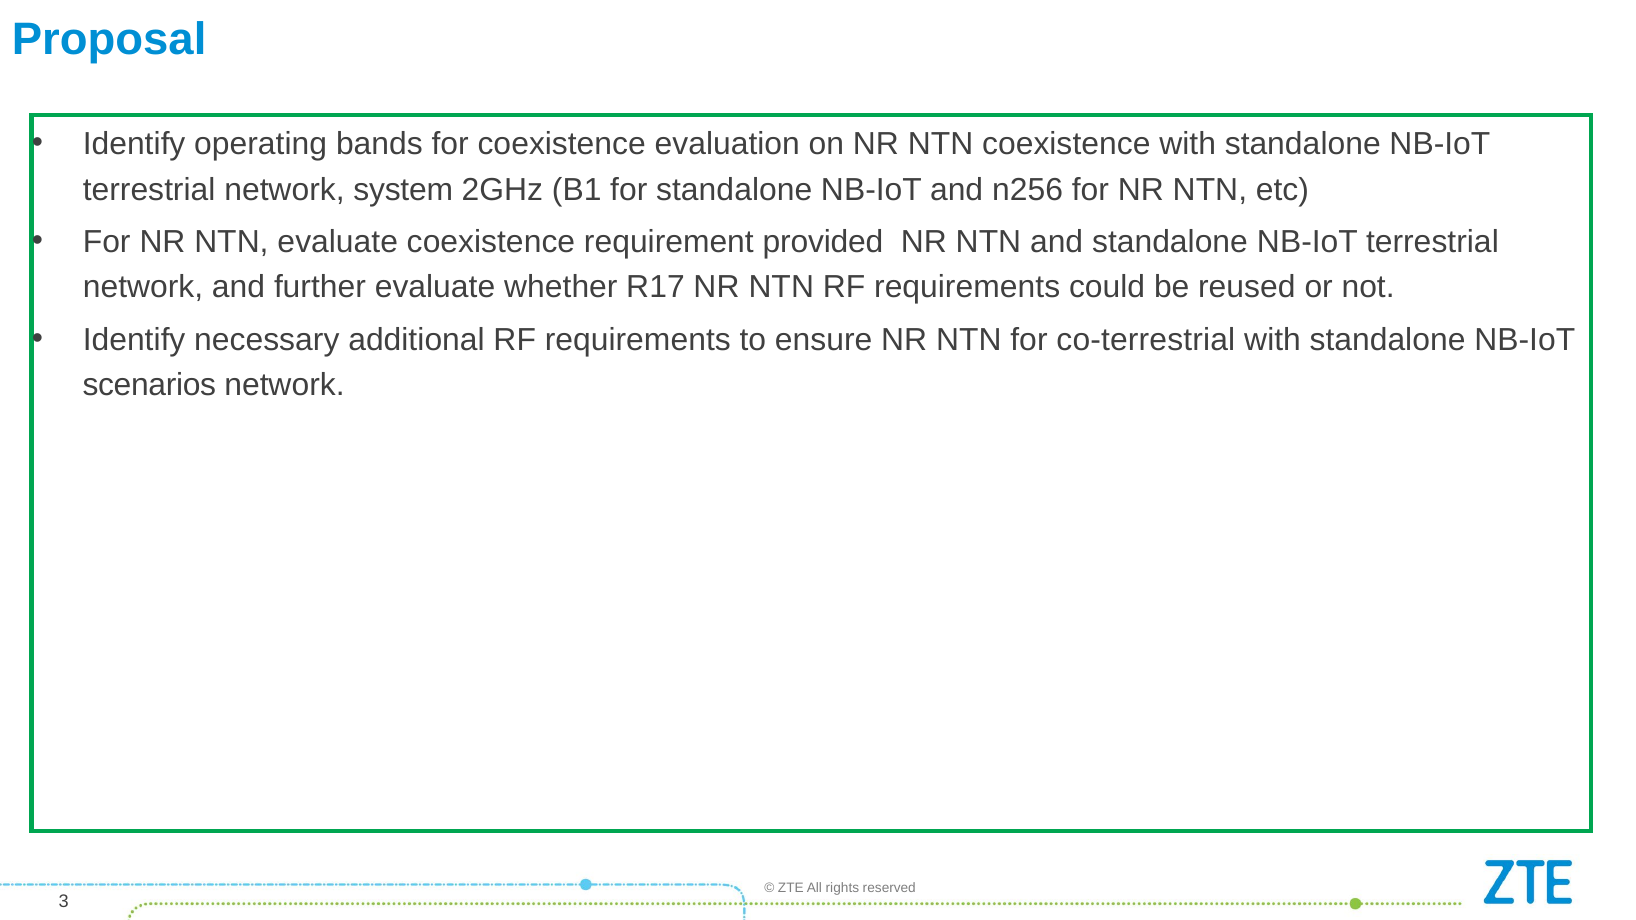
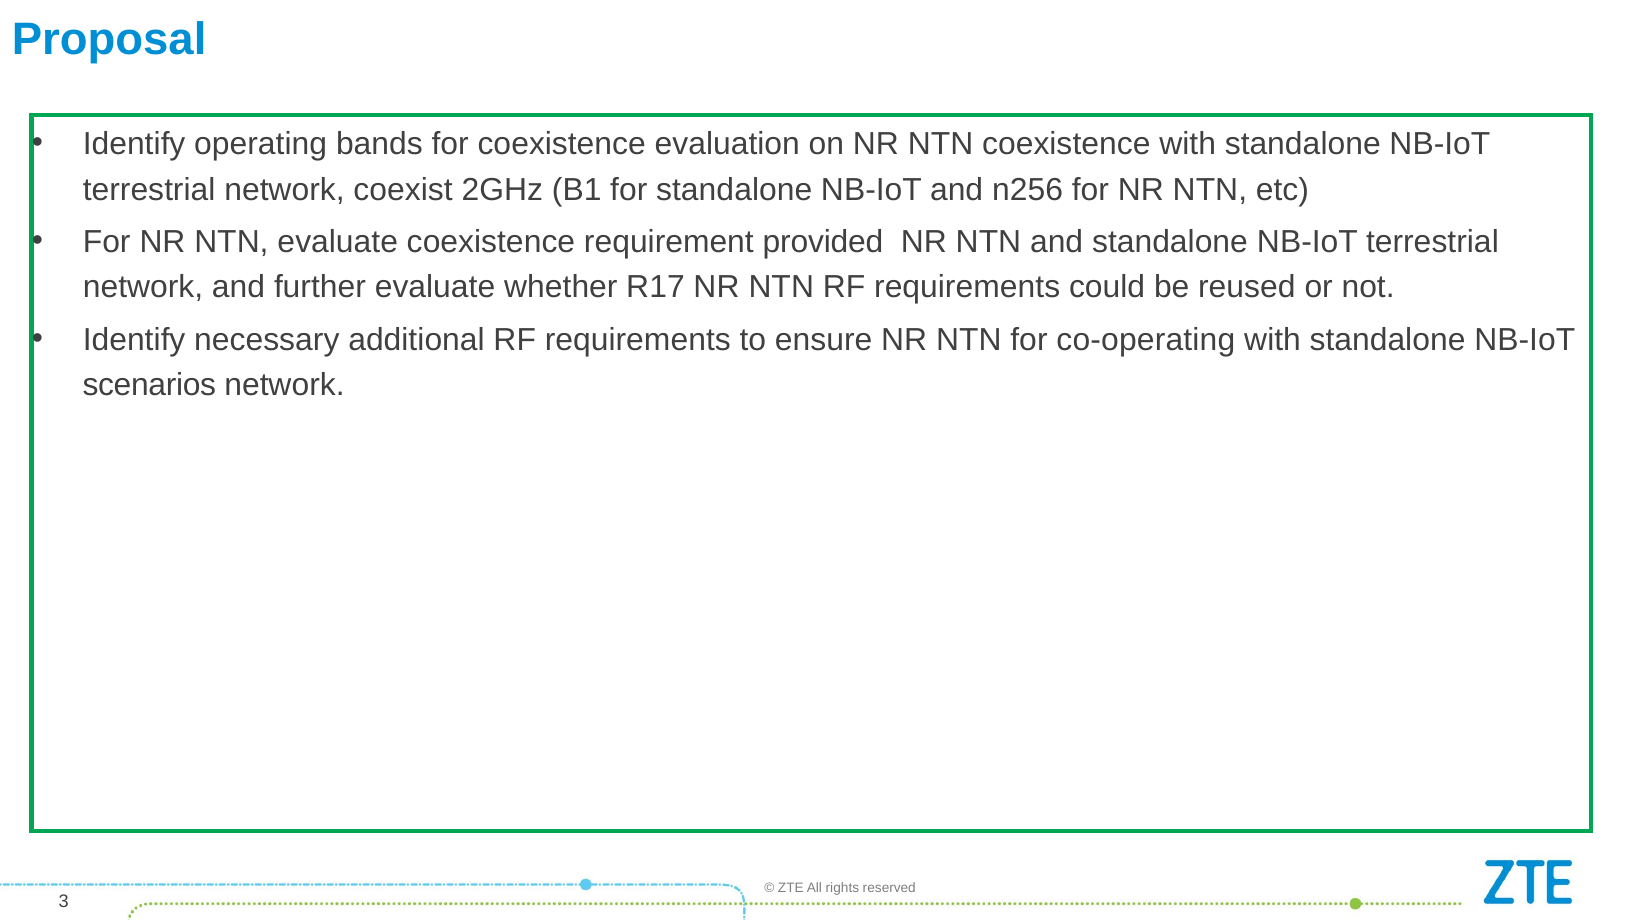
system: system -> coexist (403, 190)
co-terrestrial: co-terrestrial -> co-operating (1146, 340)
